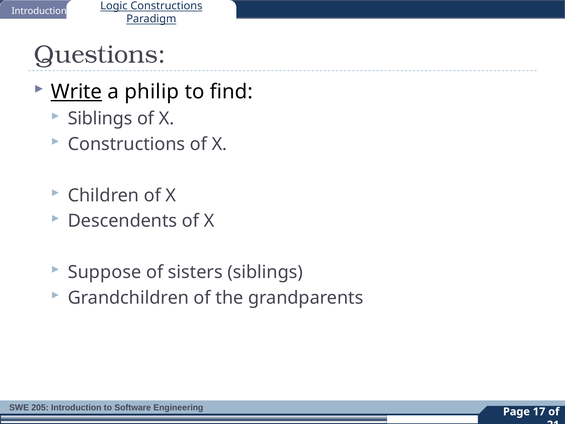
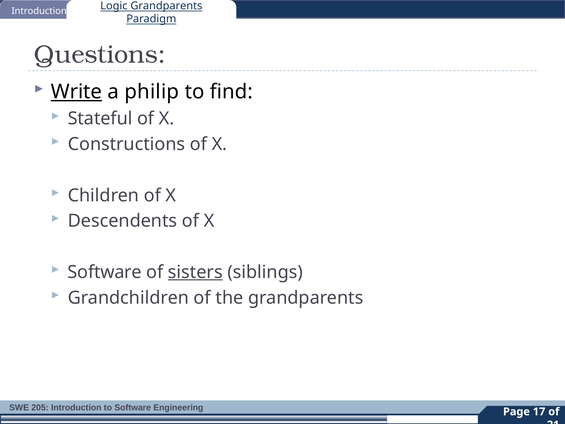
Logic Constructions: Constructions -> Grandparents (166, 6)
Siblings: Siblings -> Stateful (100, 119)
Suppose: Suppose -> Software (105, 272)
sisters underline: none -> present (195, 272)
